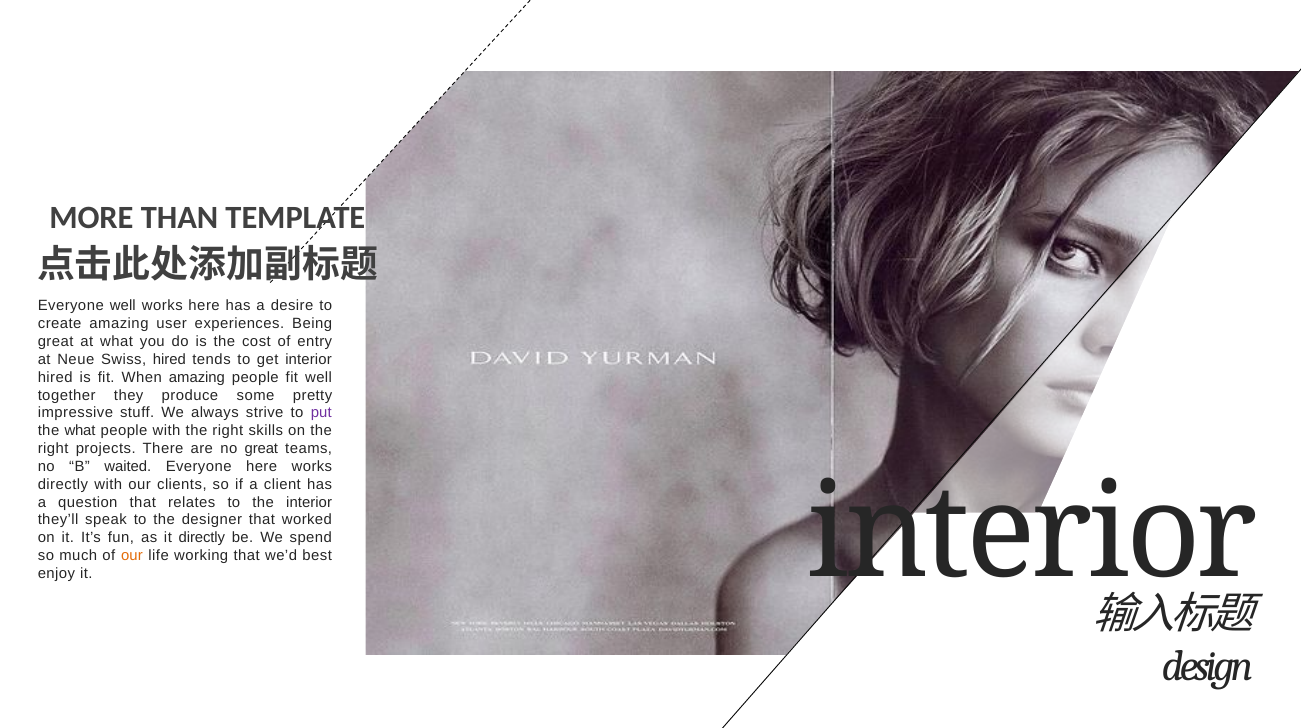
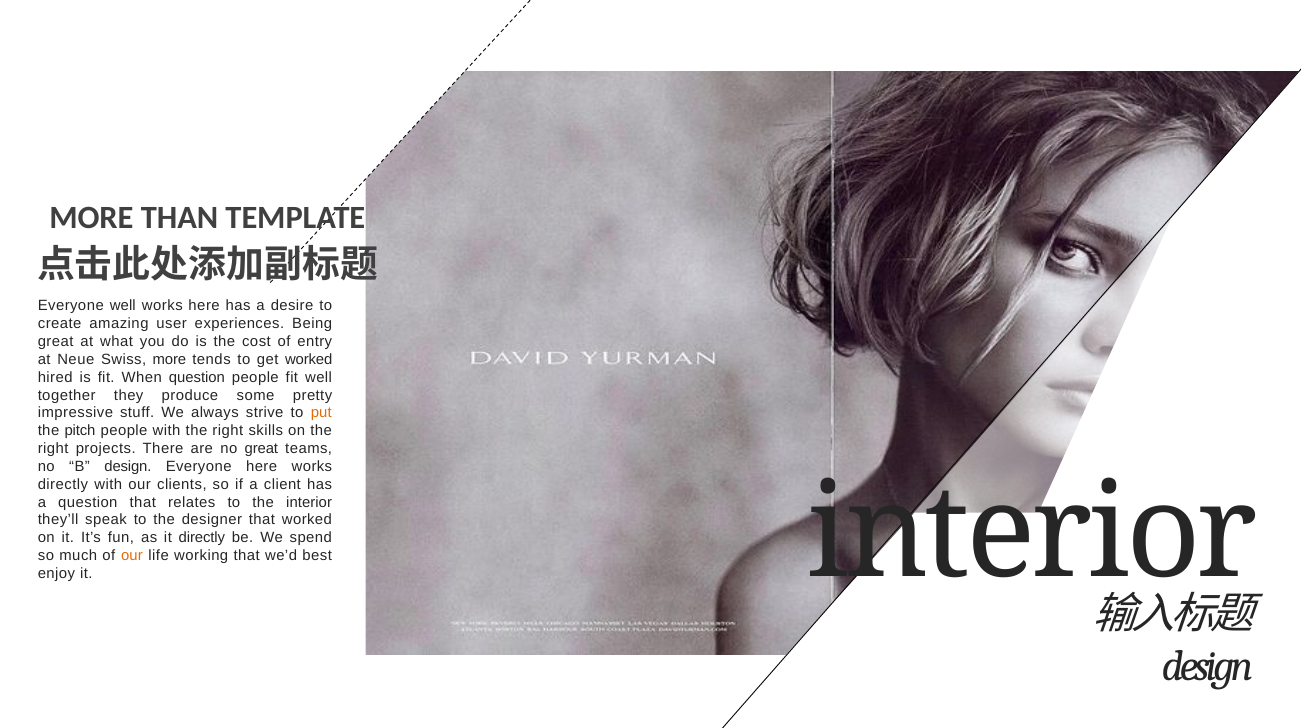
Swiss hired: hired -> more (169, 360)
get interior: interior -> worked (309, 360)
When amazing: amazing -> question (197, 378)
put colour: purple -> orange (321, 413)
the what: what -> pitch (80, 431)
B waited: waited -> design (128, 467)
